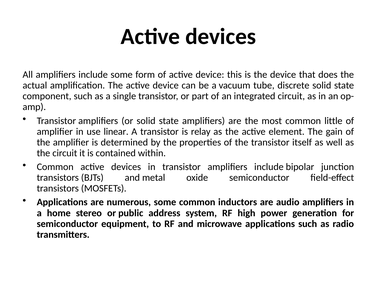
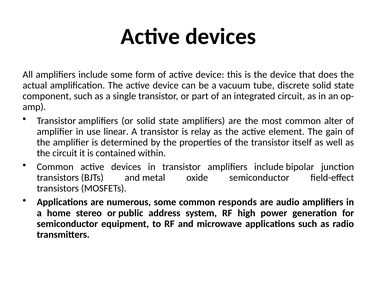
little: little -> alter (333, 121)
inductors: inductors -> responds (238, 202)
